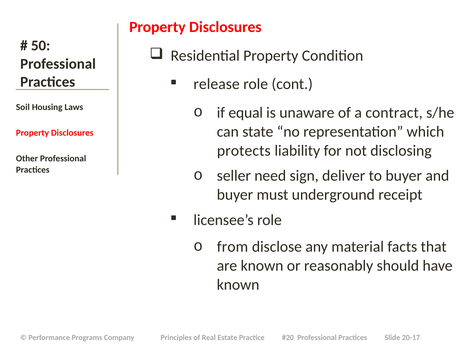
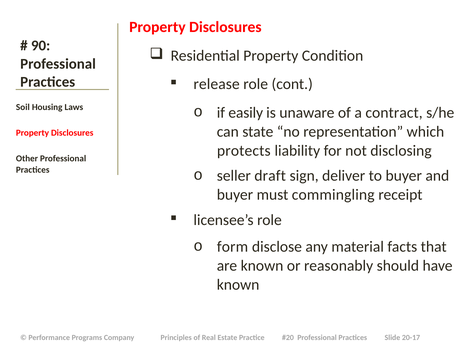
50: 50 -> 90 (41, 46)
equal: equal -> easily (246, 113)
need: need -> draft (270, 176)
underground: underground -> commingling (333, 195)
from: from -> form (233, 247)
